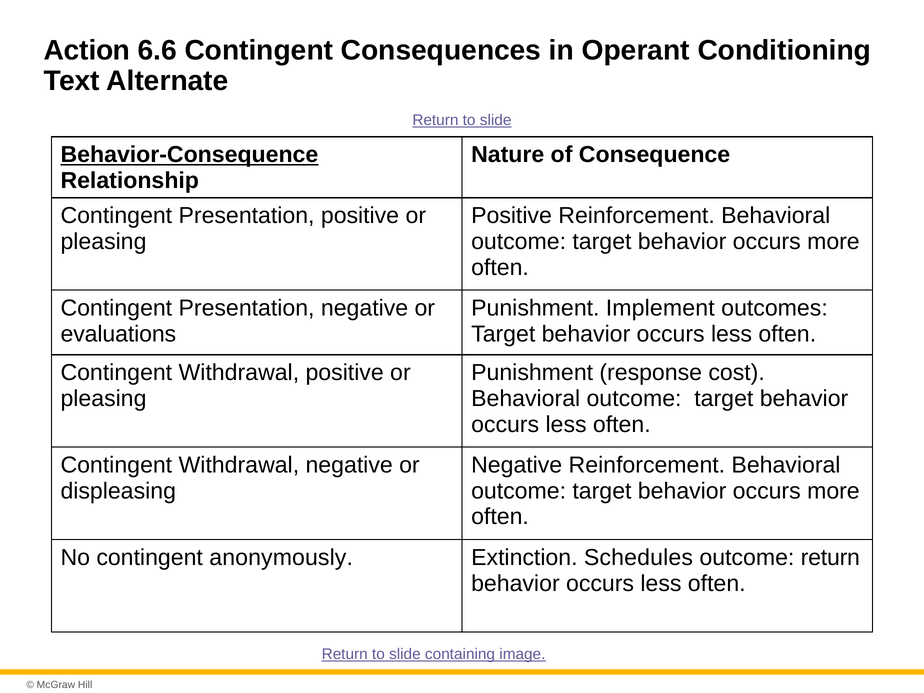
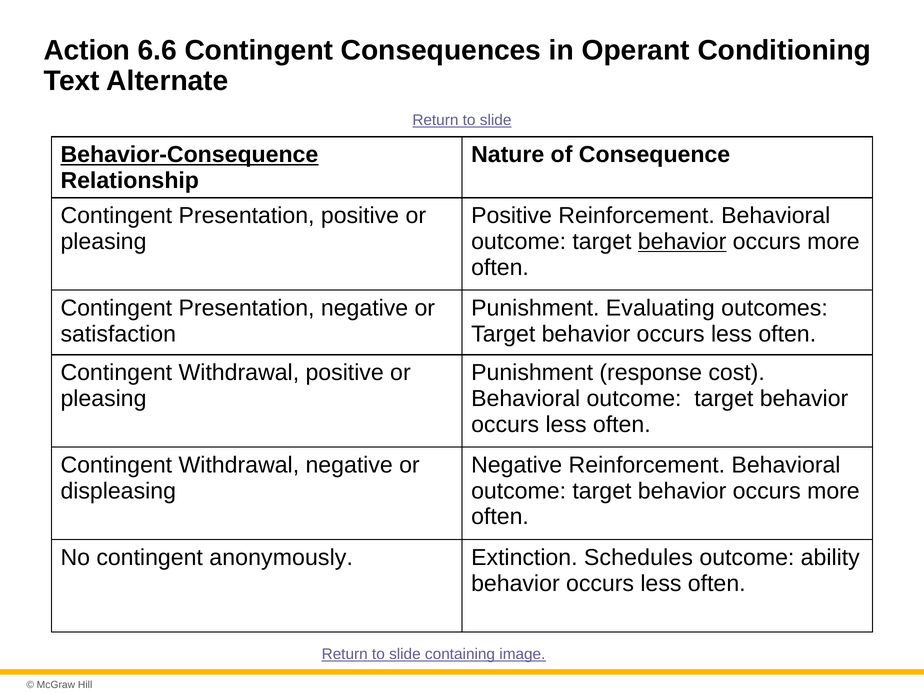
behavior underline: none -> present (682, 242)
Implement: Implement -> Evaluating (660, 308)
evaluations: evaluations -> satisfaction (118, 334)
outcome return: return -> ability (830, 558)
